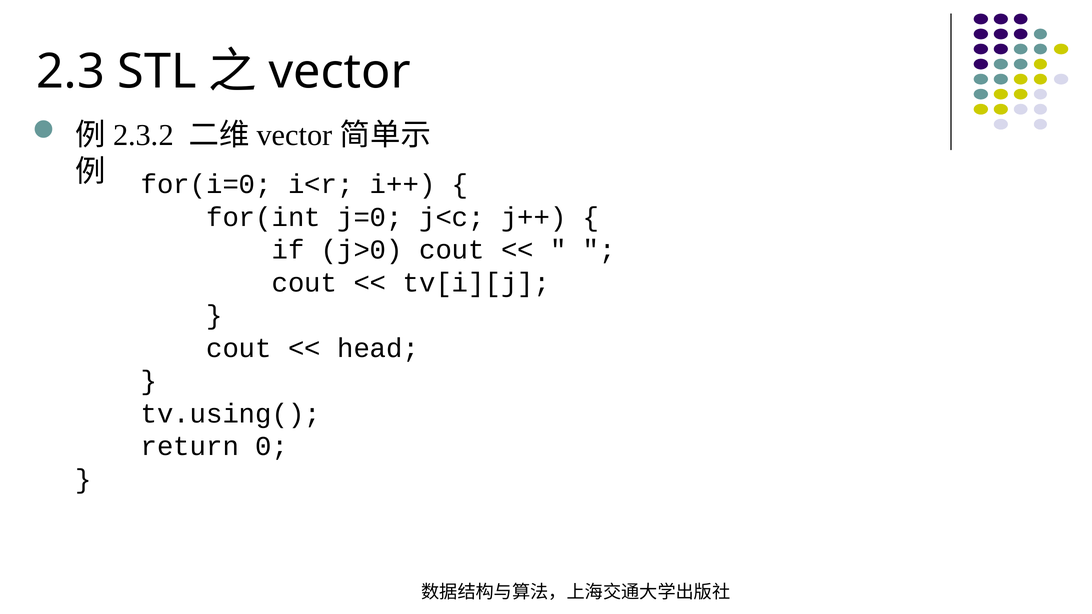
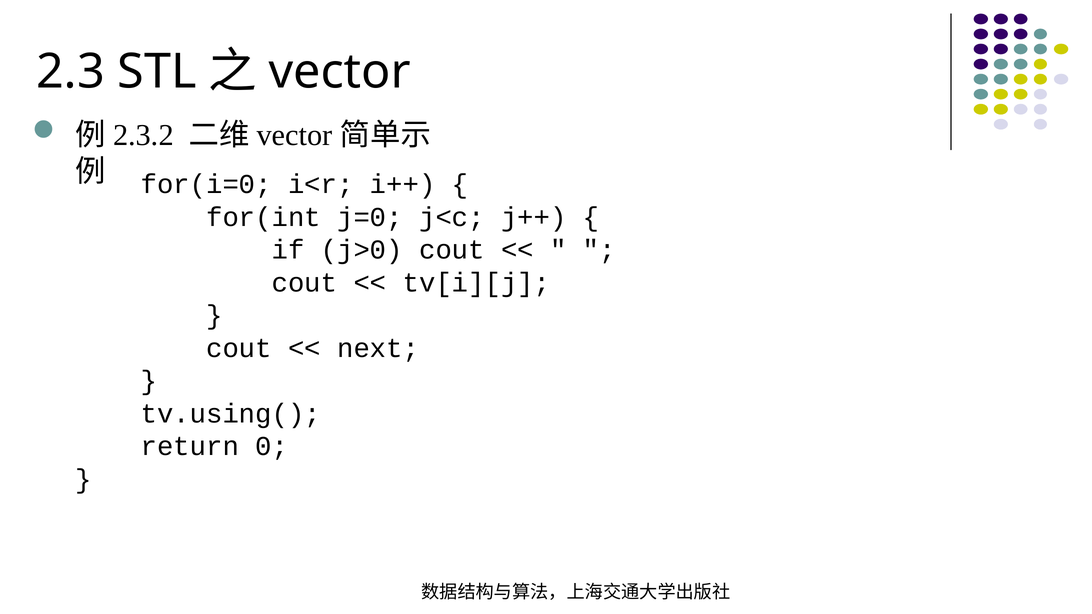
head: head -> next (378, 348)
